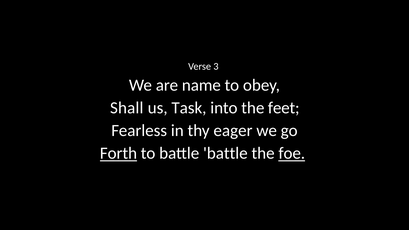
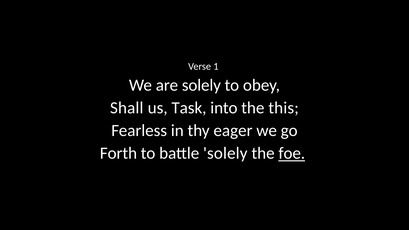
3: 3 -> 1 (216, 66)
are name: name -> solely (201, 85)
feet: feet -> this (284, 108)
Forth underline: present -> none (118, 153)
battle battle: battle -> solely (225, 153)
